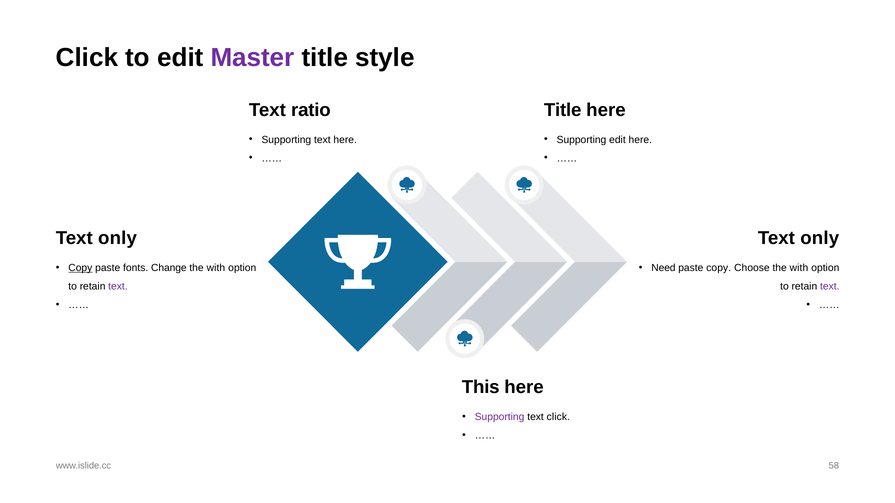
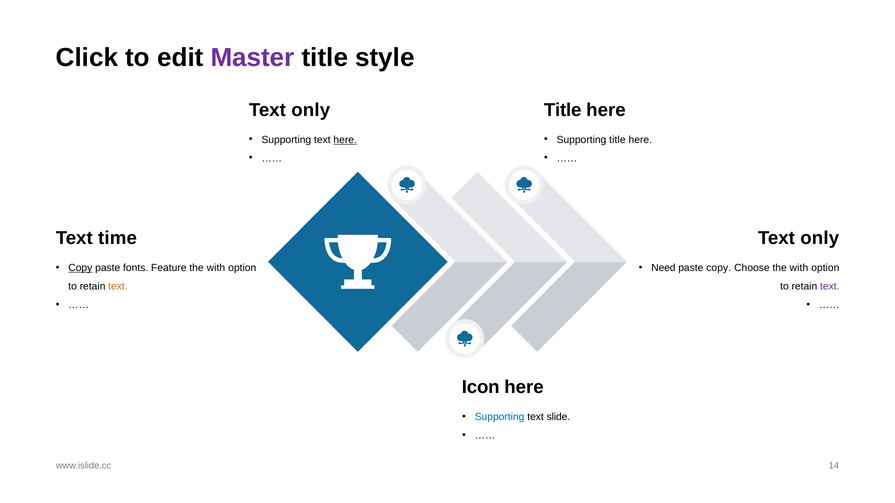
ratio: ratio -> only (311, 110)
here underline: none -> present (345, 140)
Supporting edit: edit -> title (617, 140)
only: only -> time (118, 238)
Change: Change -> Feature (169, 268)
text colour: purple -> orange (118, 287)
This: This -> Icon (481, 388)
Supporting colour: purple -> blue (500, 417)
text click: click -> slide (558, 417)
58: 58 -> 14 (834, 466)
